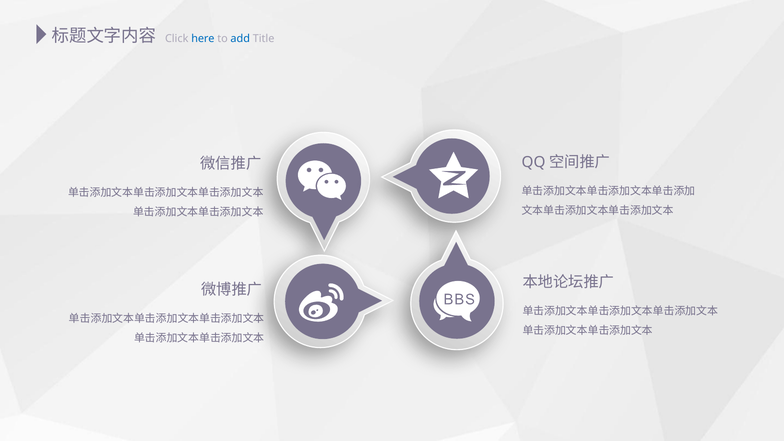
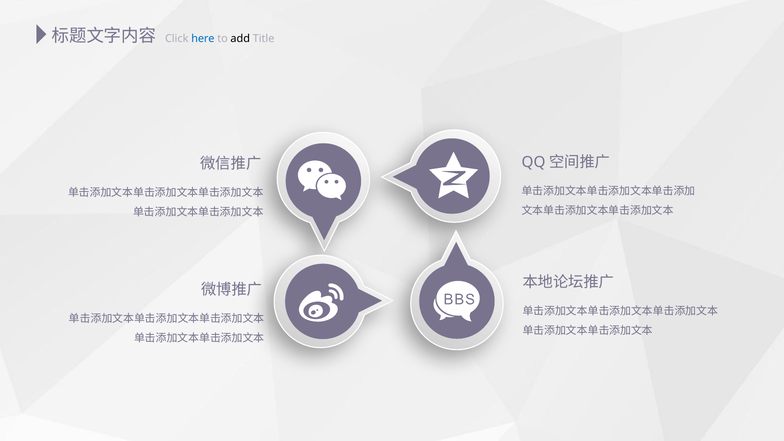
add colour: blue -> black (240, 39)
